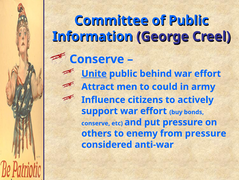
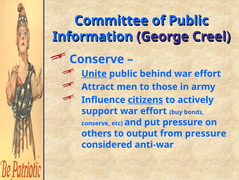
could: could -> those (165, 86)
citizens underline: none -> present (145, 99)
enemy: enemy -> output (142, 133)
